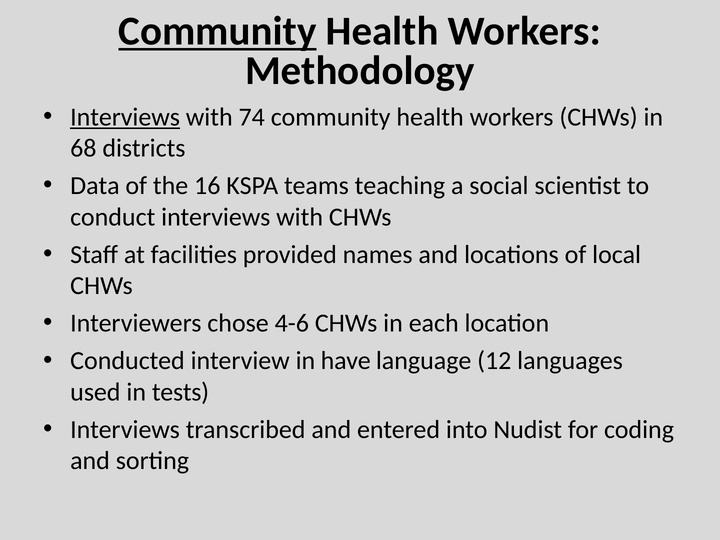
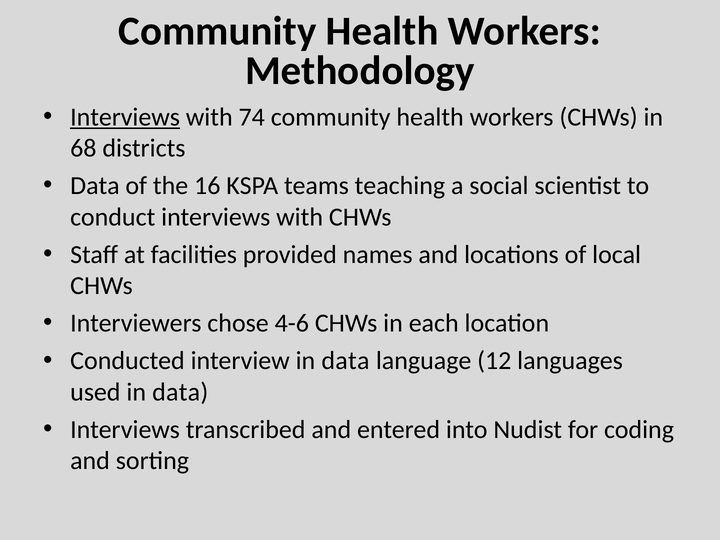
Community underline: present -> none (217, 31)
interview in have: have -> data (345, 361)
used in tests: tests -> data (180, 392)
